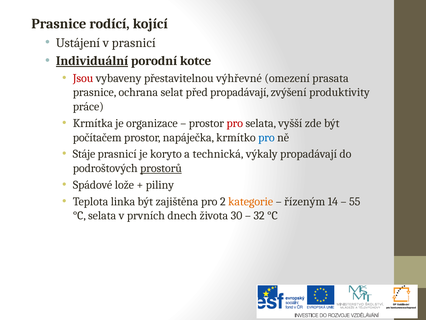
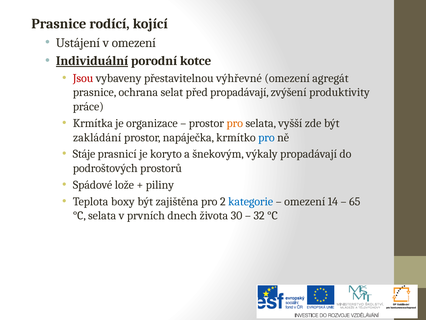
v prasnicí: prasnicí -> omezení (134, 43)
prasata: prasata -> agregát (330, 78)
pro colour: red -> orange (235, 123)
počítačem: počítačem -> zakládání (97, 137)
technická: technická -> šnekovým (218, 154)
prostorů underline: present -> none (161, 168)
linka: linka -> boxy (123, 201)
kategorie colour: orange -> blue (251, 201)
řízeným: řízeným -> omezení (305, 201)
55: 55 -> 65 (355, 201)
